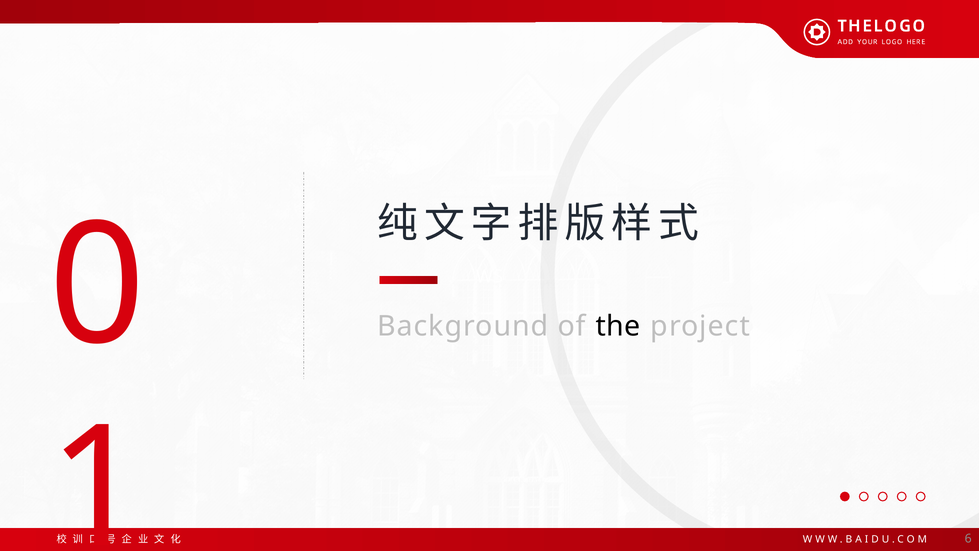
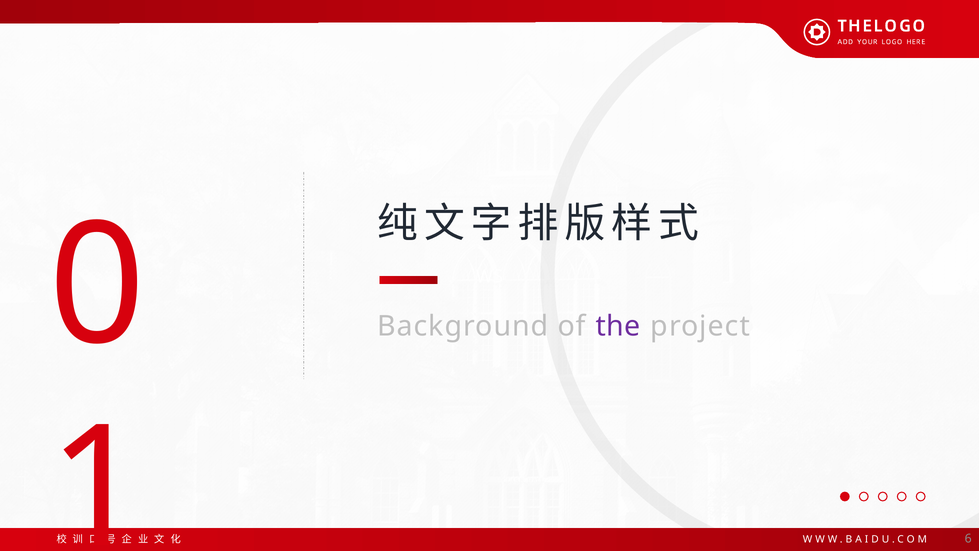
the colour: black -> purple (618, 326)
